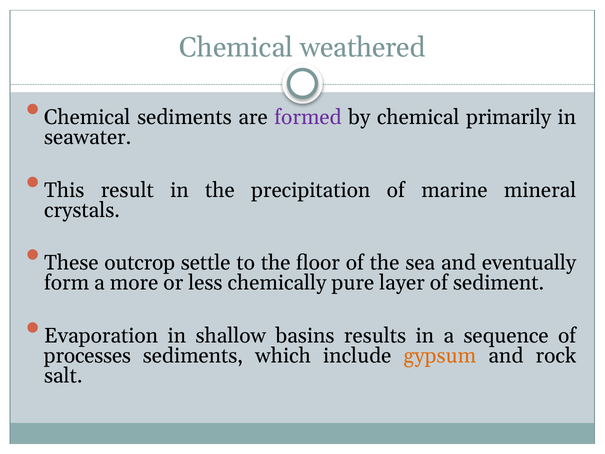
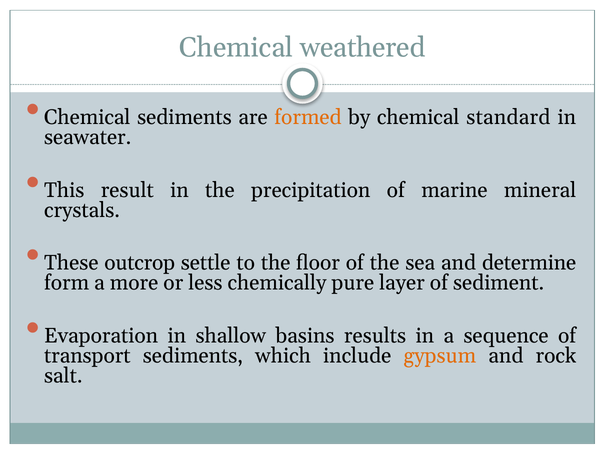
formed colour: purple -> orange (308, 117)
primarily: primarily -> standard (508, 117)
eventually: eventually -> determine (529, 263)
processes: processes -> transport (87, 356)
